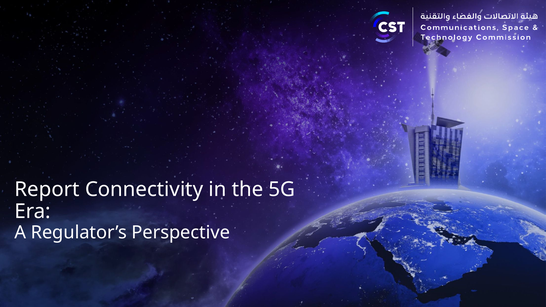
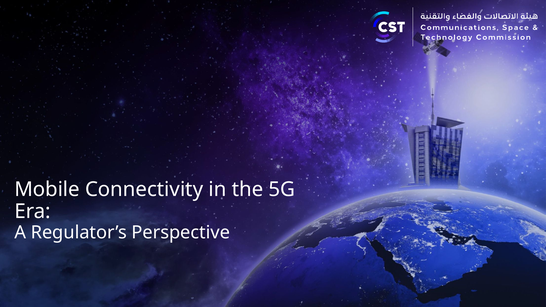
Report: Report -> Mobile (47, 190)
